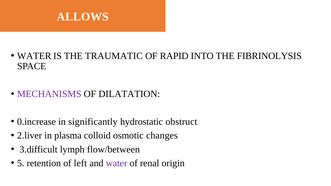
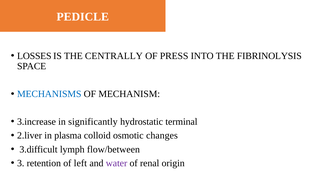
ALLOWS: ALLOWS -> PEDICLE (83, 17)
WATER: WATER -> LOSSES (34, 56)
TRAUMATIC: TRAUMATIC -> CENTRALLY (114, 56)
RAPID: RAPID -> PRESS (174, 56)
MECHANISMS colour: purple -> blue (49, 94)
DILATATION: DILATATION -> MECHANISM (129, 94)
0.increase: 0.increase -> 3.increase (36, 122)
obstruct: obstruct -> terminal (181, 122)
5: 5 -> 3 (21, 163)
